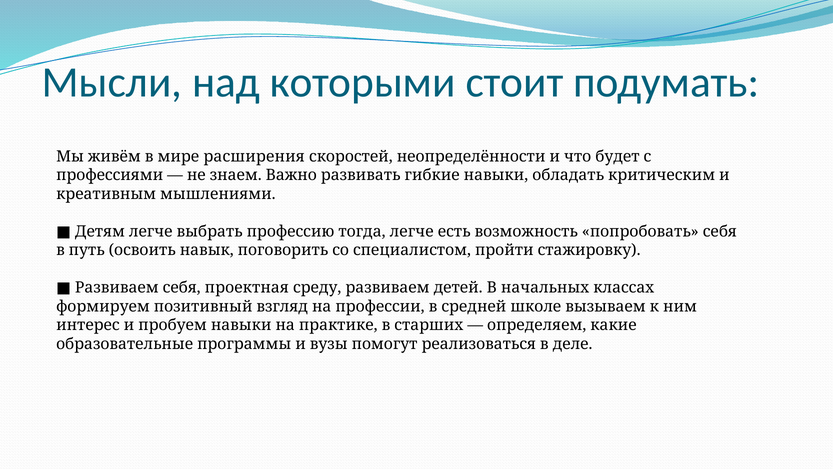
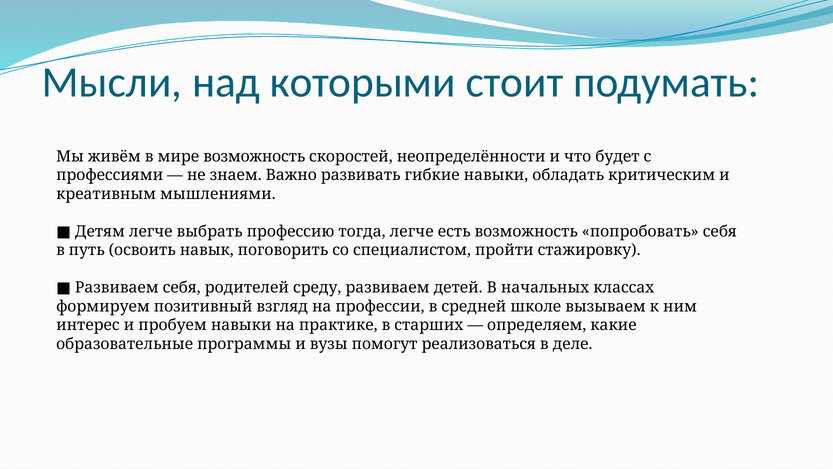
мире расширения: расширения -> возможность (254, 156)
проектная: проектная -> родителей (247, 288)
